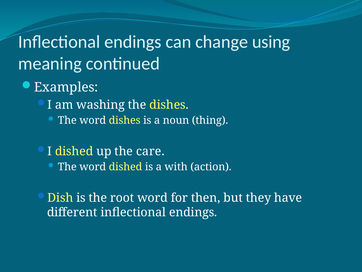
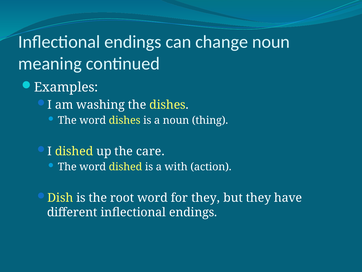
change using: using -> noun (271, 42)
for then: then -> they (206, 197)
